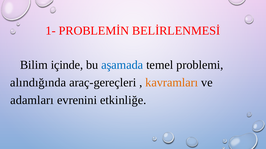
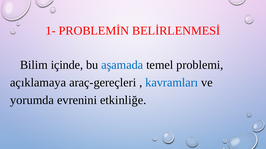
alındığında: alındığında -> açıklamaya (38, 83)
kavramları colour: orange -> blue (172, 83)
adamları: adamları -> yorumda (32, 100)
